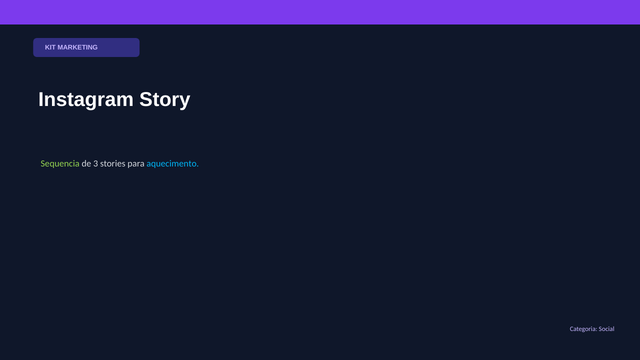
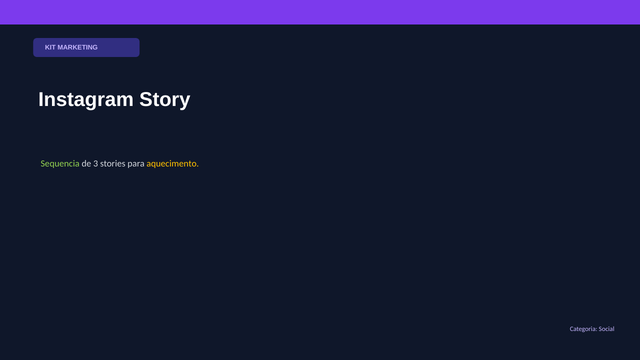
aquecimento colour: light blue -> yellow (173, 164)
